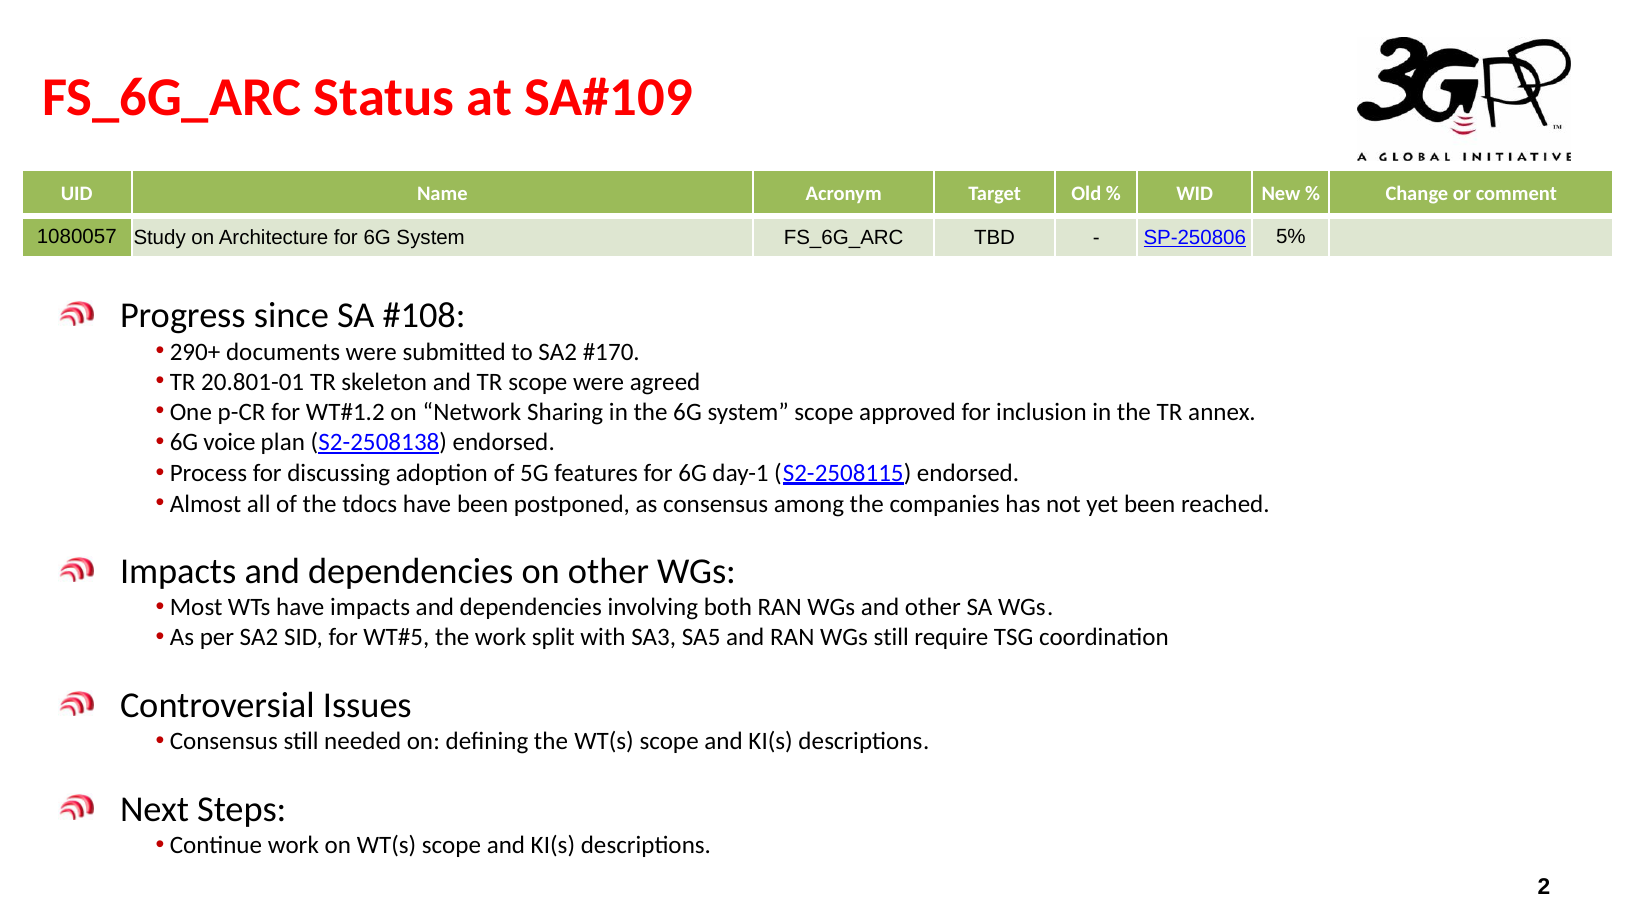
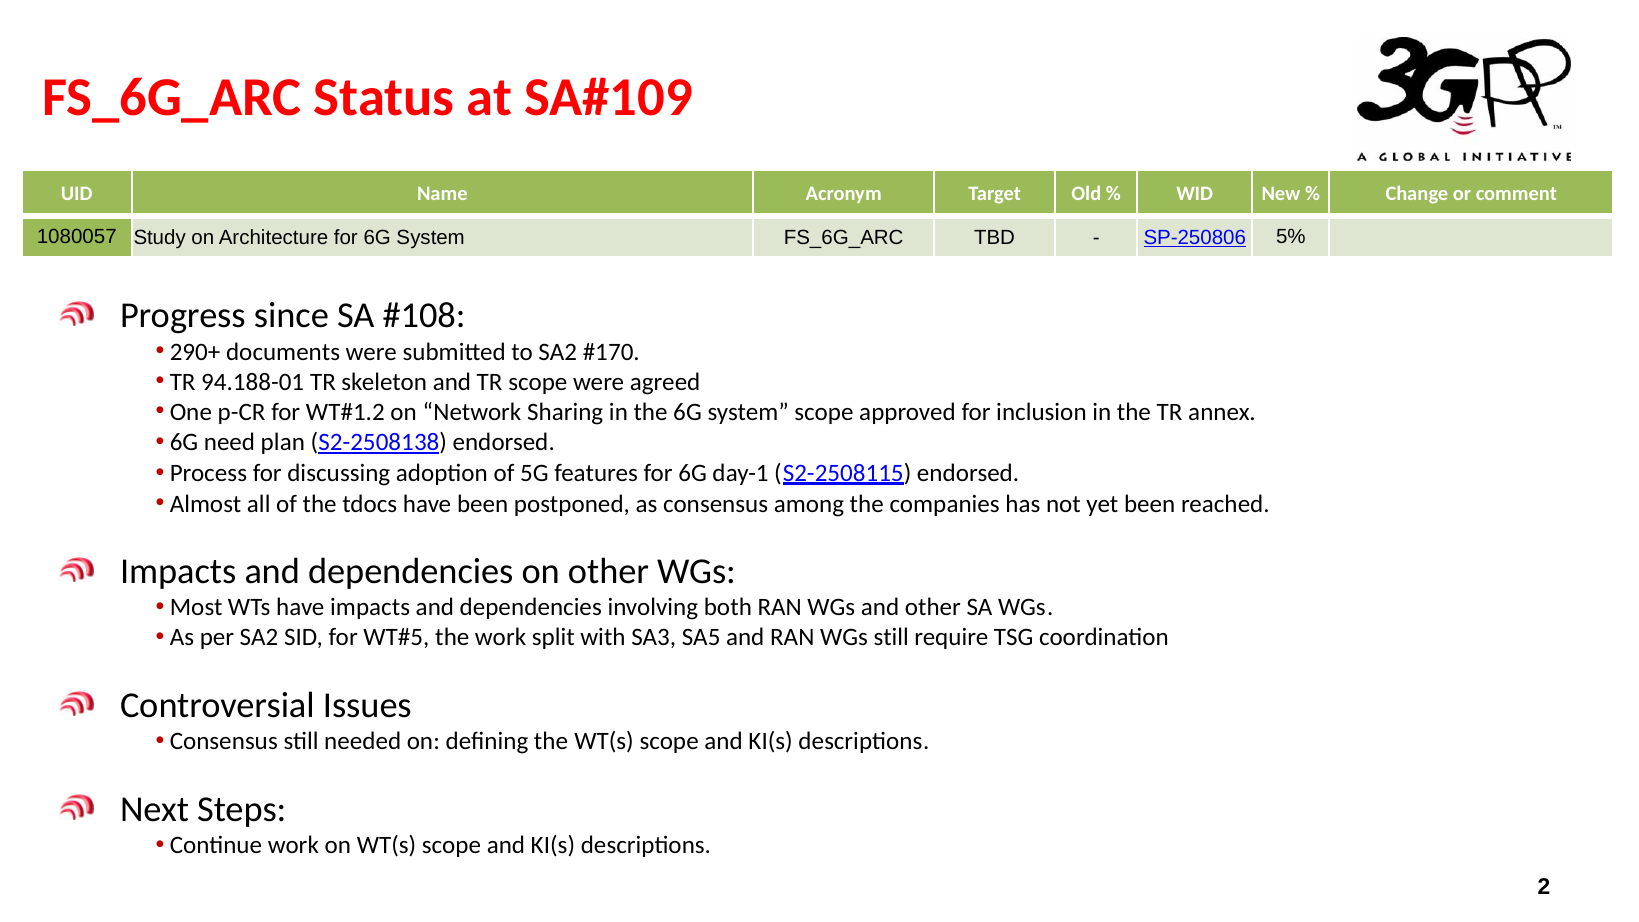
20.801-01: 20.801-01 -> 94.188-01 (253, 382)
voice: voice -> need (229, 442)
